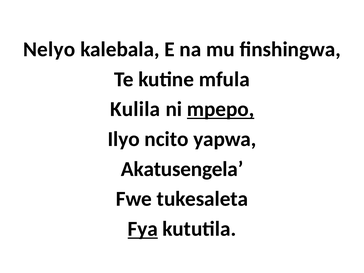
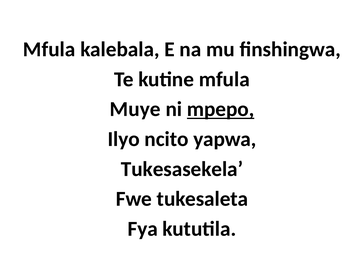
Nelyo: Nelyo -> Mfula (49, 49)
Kulila: Kulila -> Muye (135, 109)
Akatusengela: Akatusengela -> Tukesasekela (182, 169)
Fya underline: present -> none (143, 229)
